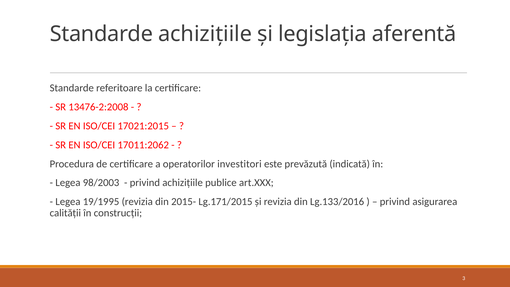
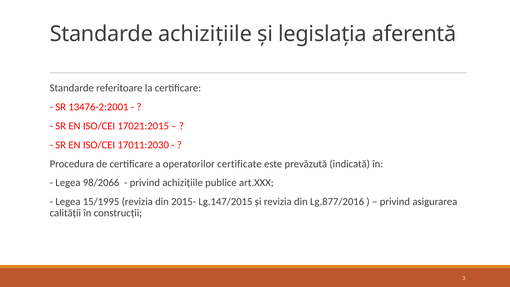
13476-2:2008: 13476-2:2008 -> 13476-2:2001 (98, 107)
17011:2062: 17011:2062 -> 17011:2030 (143, 145)
investitori: investitori -> certificate (239, 164)
98/2003: 98/2003 -> 98/2066 (101, 183)
19/1995: 19/1995 -> 15/1995 (101, 202)
Lg.171/2015: Lg.171/2015 -> Lg.147/2015 (225, 202)
Lg.133/2016: Lg.133/2016 -> Lg.877/2016 (337, 202)
